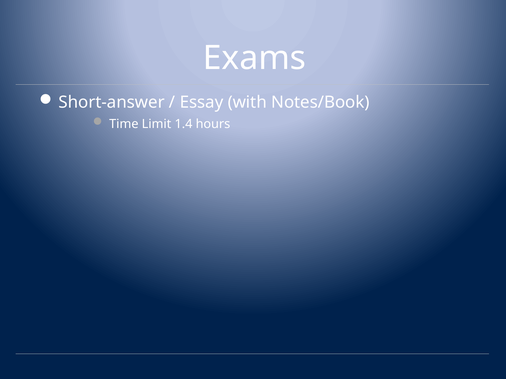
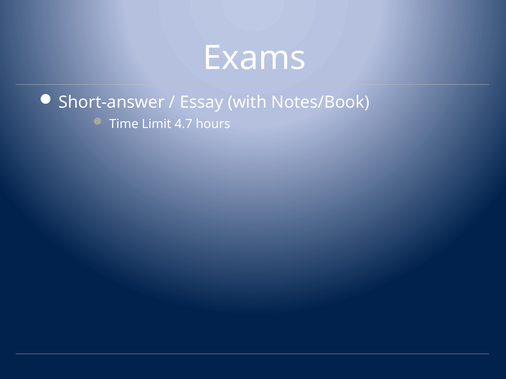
1.4: 1.4 -> 4.7 (184, 124)
